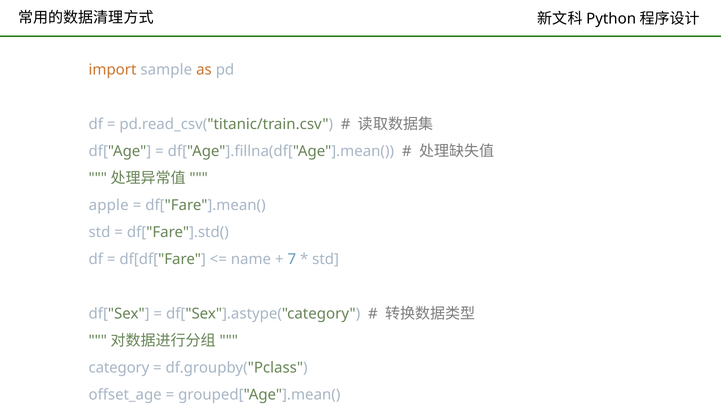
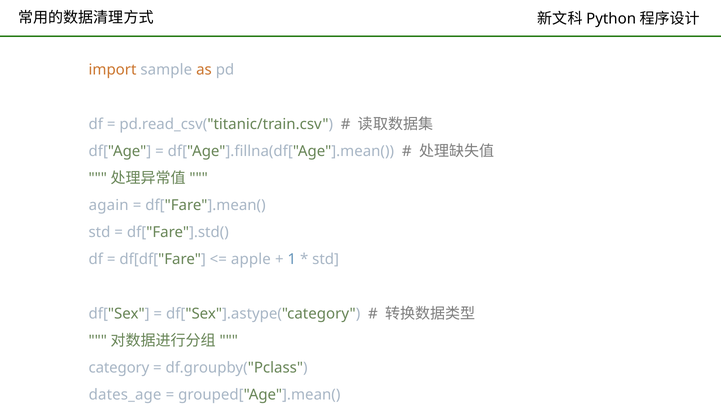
apple: apple -> again (109, 205)
name: name -> apple (251, 259)
7: 7 -> 1 (292, 259)
offset_age: offset_age -> dates_age (125, 394)
